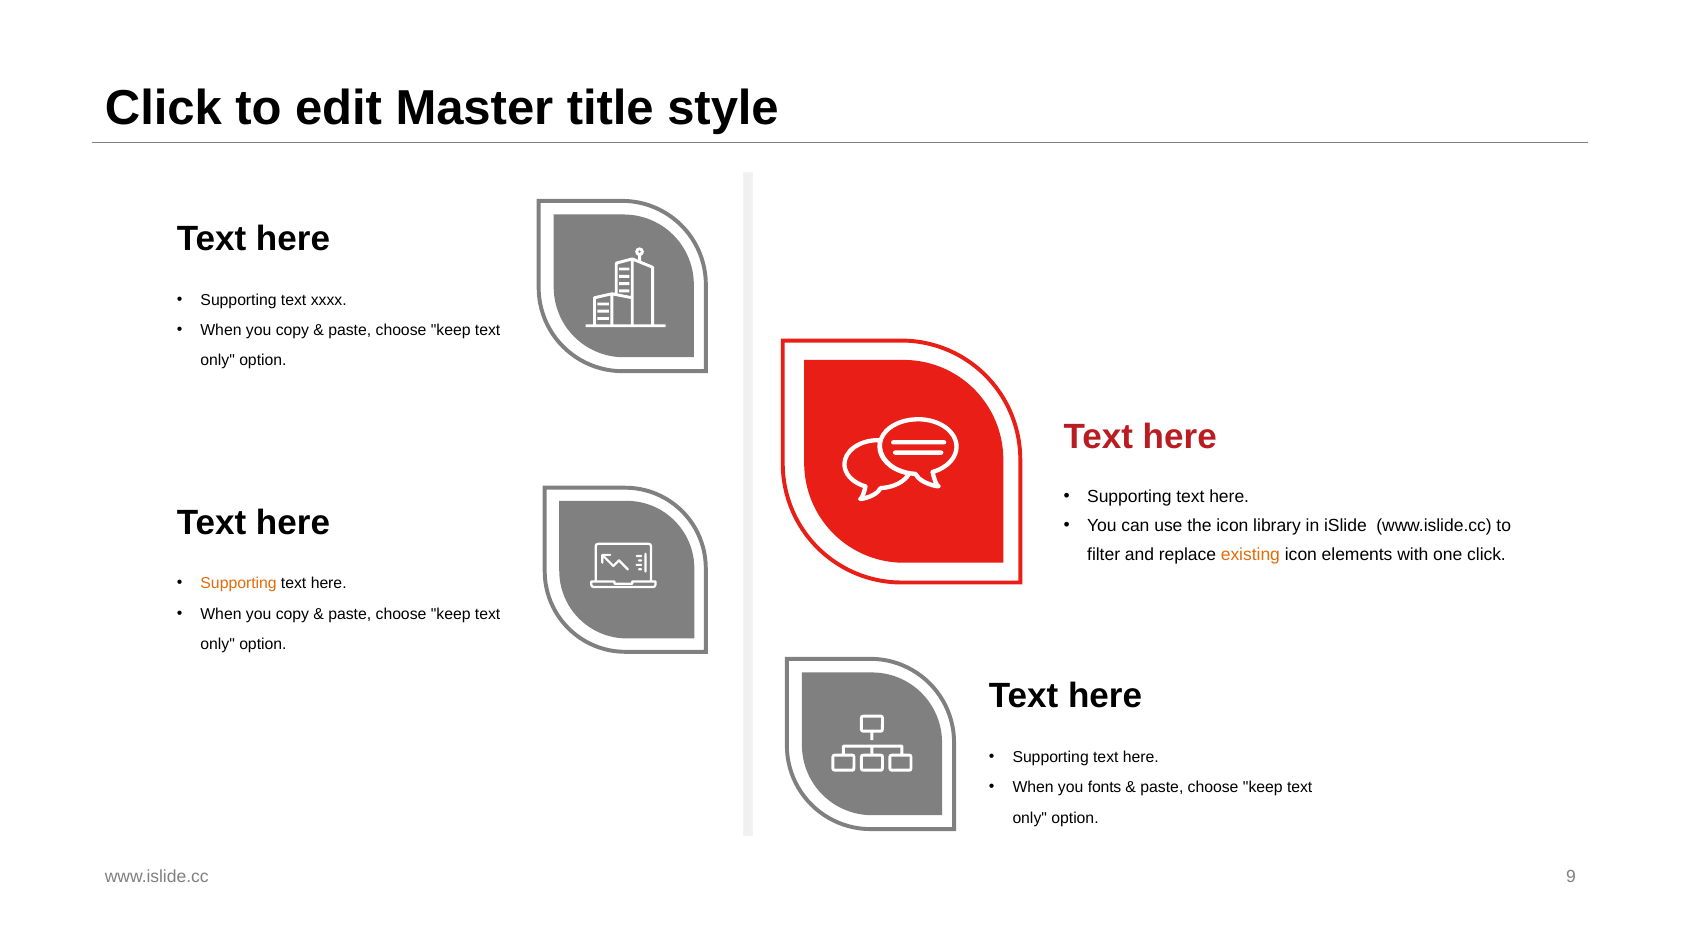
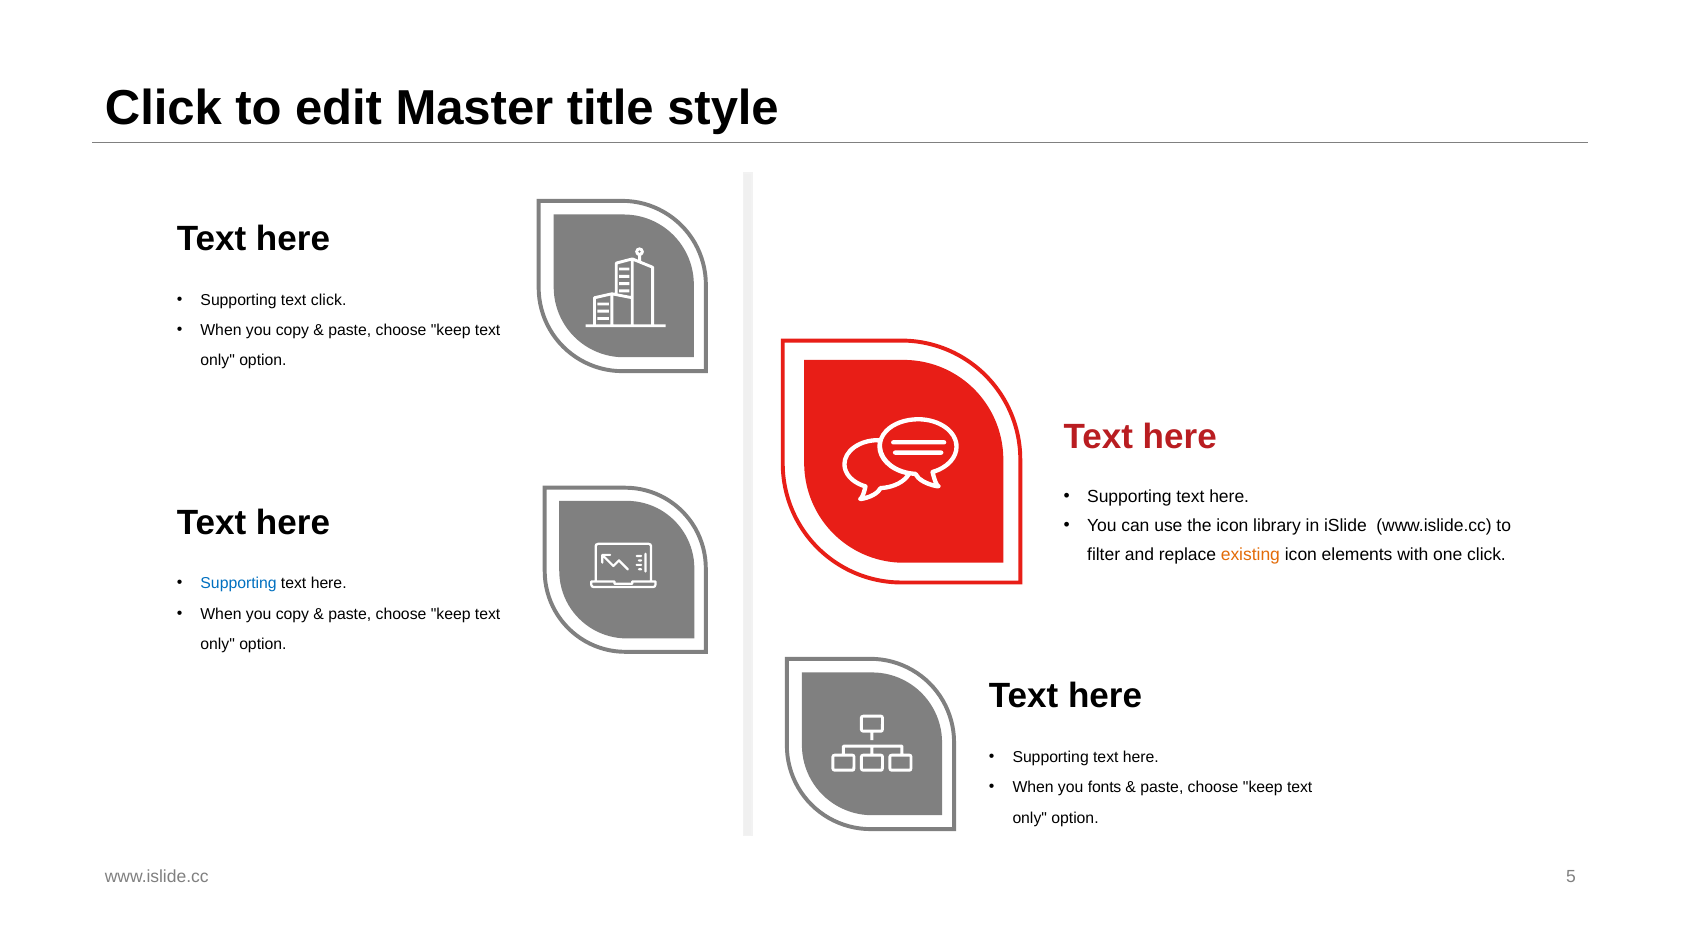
text xxxx: xxxx -> click (329, 300)
Supporting colour: orange -> blue (239, 583)
9: 9 -> 5 (1571, 876)
